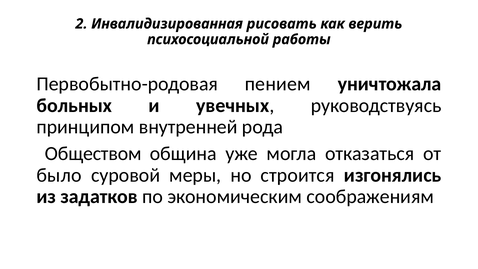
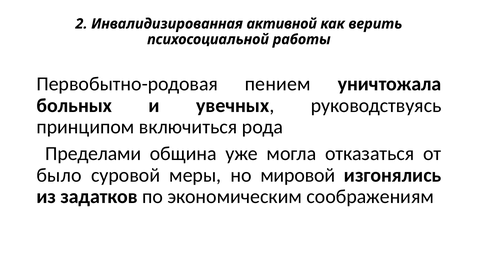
рисовать: рисовать -> активной (282, 24)
внутренней: внутренней -> включиться (188, 127)
Обществом: Обществом -> Пределами (93, 154)
строится: строится -> мировой (298, 175)
